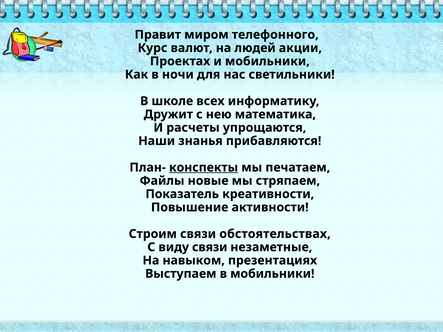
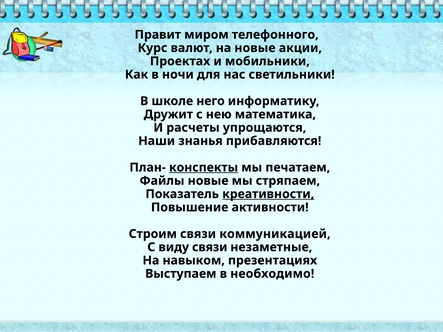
на людей: людей -> новые (255, 48)
всех: всех -> него (211, 101)
креативности underline: none -> present (268, 194)
обстоятельствах: обстоятельствах -> коммуникацией (275, 234)
в мобильники: мобильники -> необходимо (272, 274)
